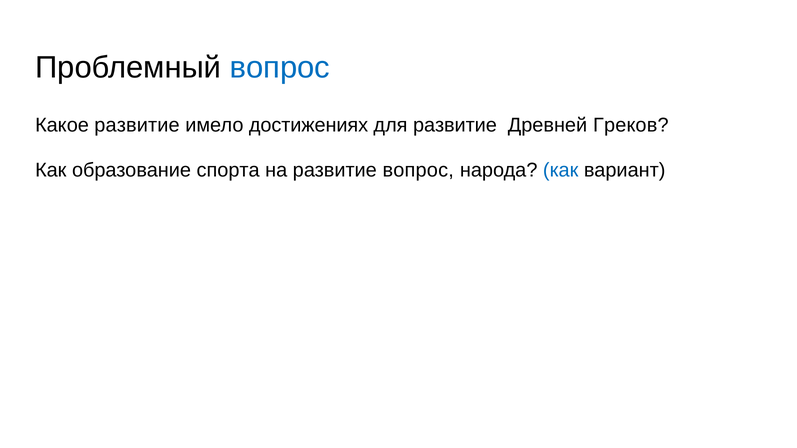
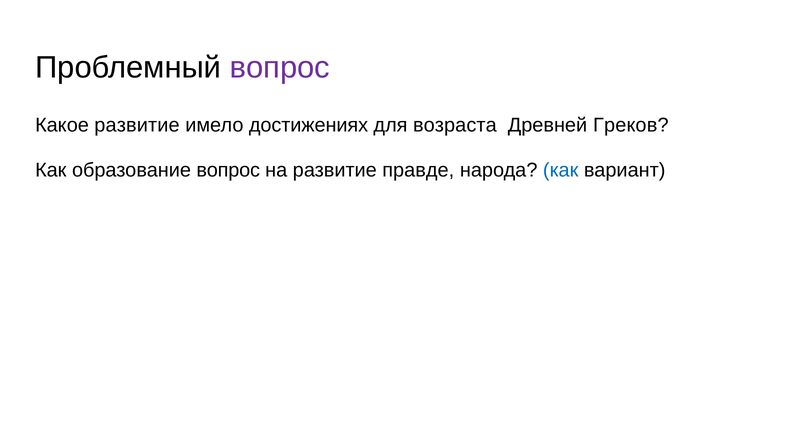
вопрос colour: blue -> purple (280, 68)
для развитие: развитие -> возраста (455, 125)
образование спорта: спорта -> вопрос (228, 171)
развитие вопрос: вопрос -> правде (418, 171)
